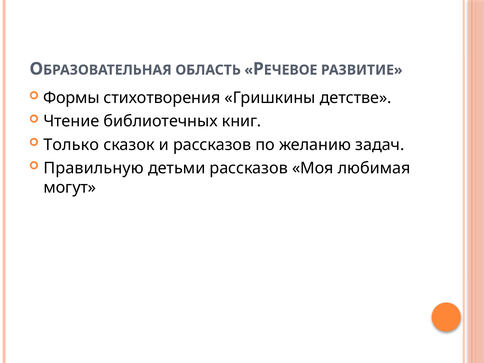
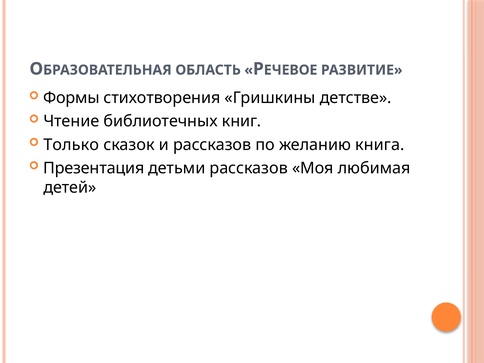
задач: задач -> книга (380, 145)
Правильную: Правильную -> Презентация (94, 168)
могут: могут -> детей (70, 187)
